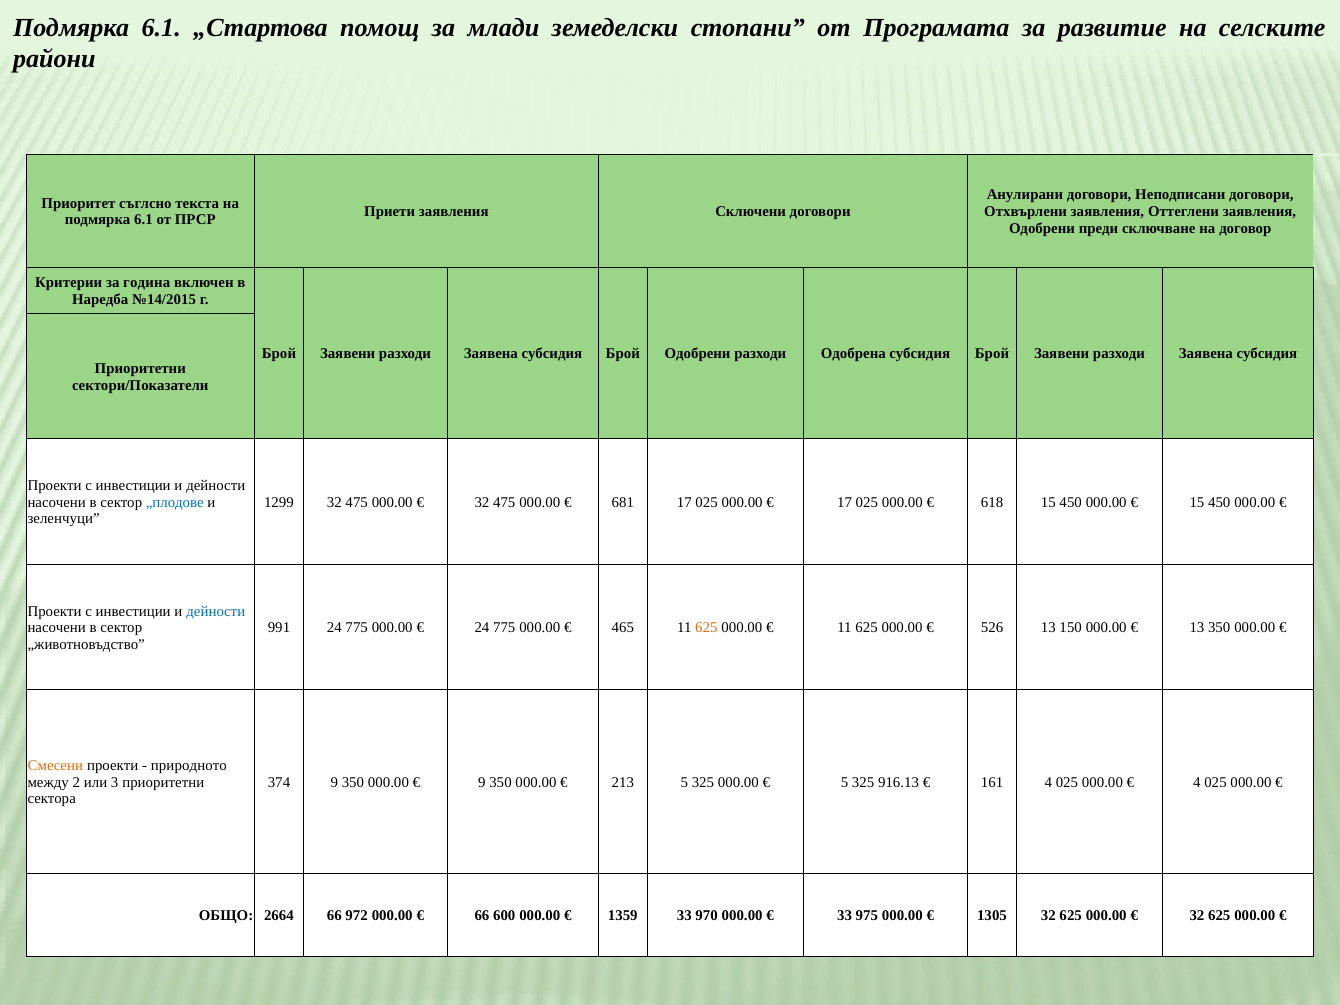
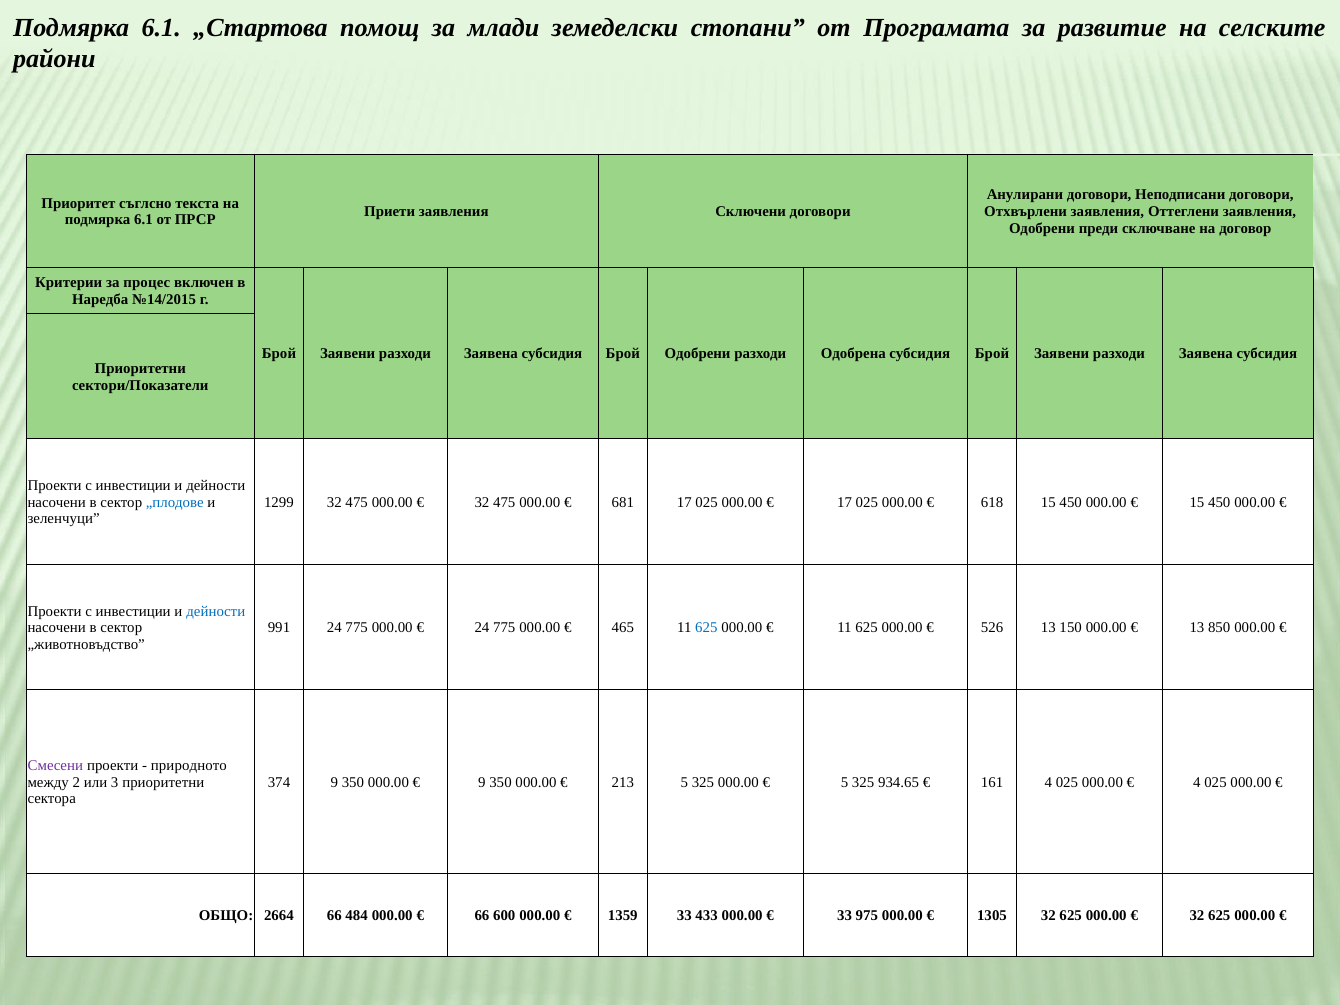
година: година -> процес (147, 283)
625 colour: orange -> blue (706, 628)
13 350: 350 -> 850 (1219, 628)
Смесени colour: orange -> purple (55, 766)
916.13: 916.13 -> 934.65 (899, 782)
972: 972 -> 484 (357, 915)
970: 970 -> 433 (707, 915)
